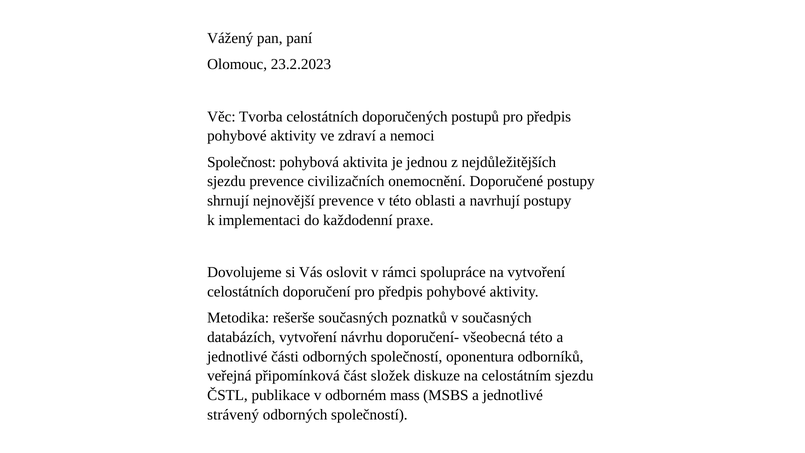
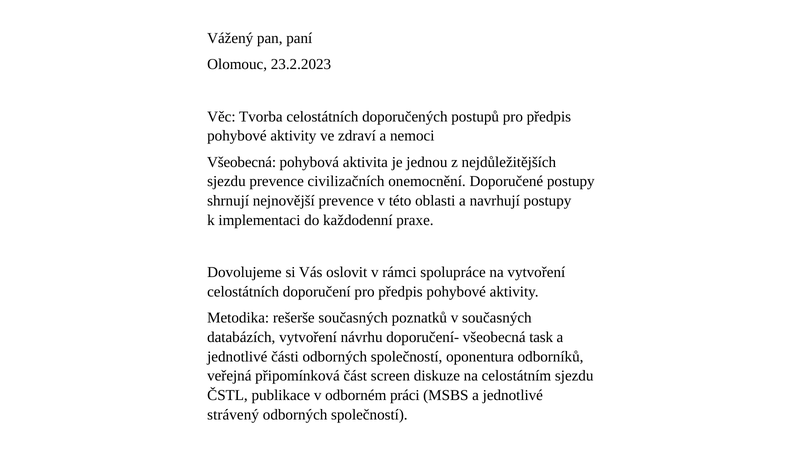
Společnost: Společnost -> Všeobecná (242, 162)
všeobecná této: této -> task (541, 337)
složek: složek -> screen (390, 376)
mass: mass -> práci (405, 395)
